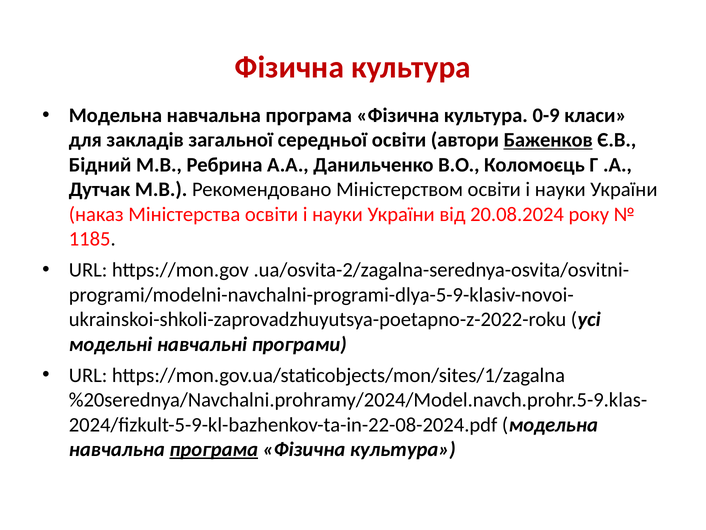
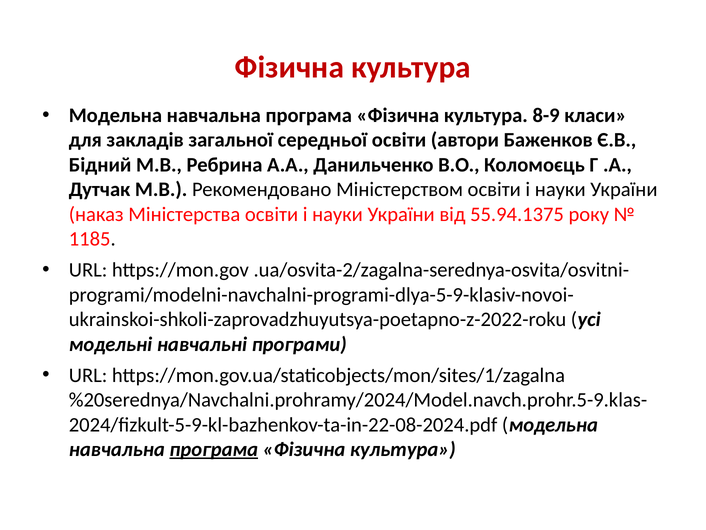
0-9: 0-9 -> 8-9 (546, 115)
Баженков underline: present -> none (548, 140)
20.08.2024: 20.08.2024 -> 55.94.1375 (517, 214)
